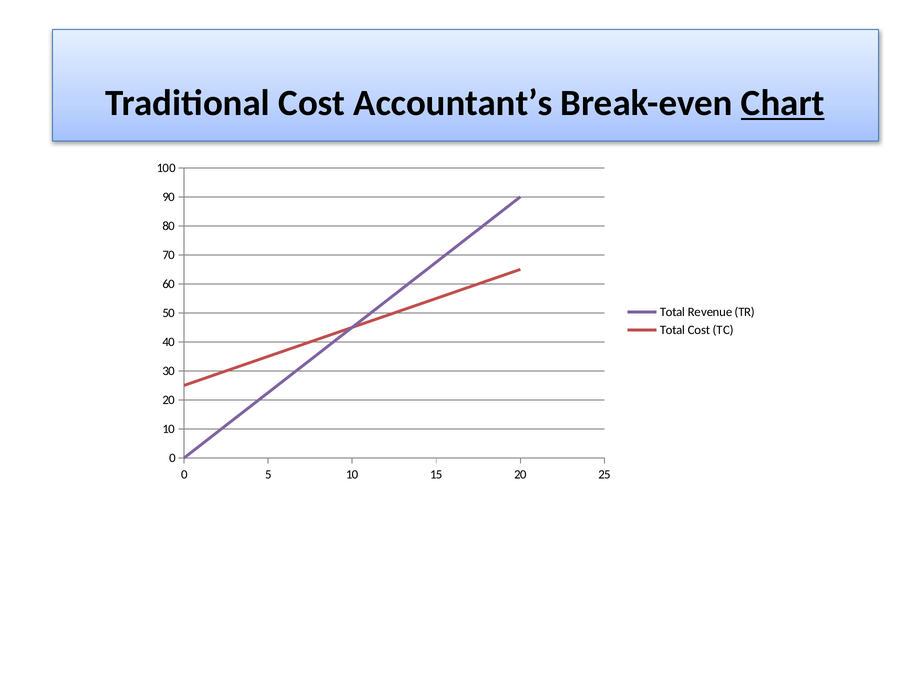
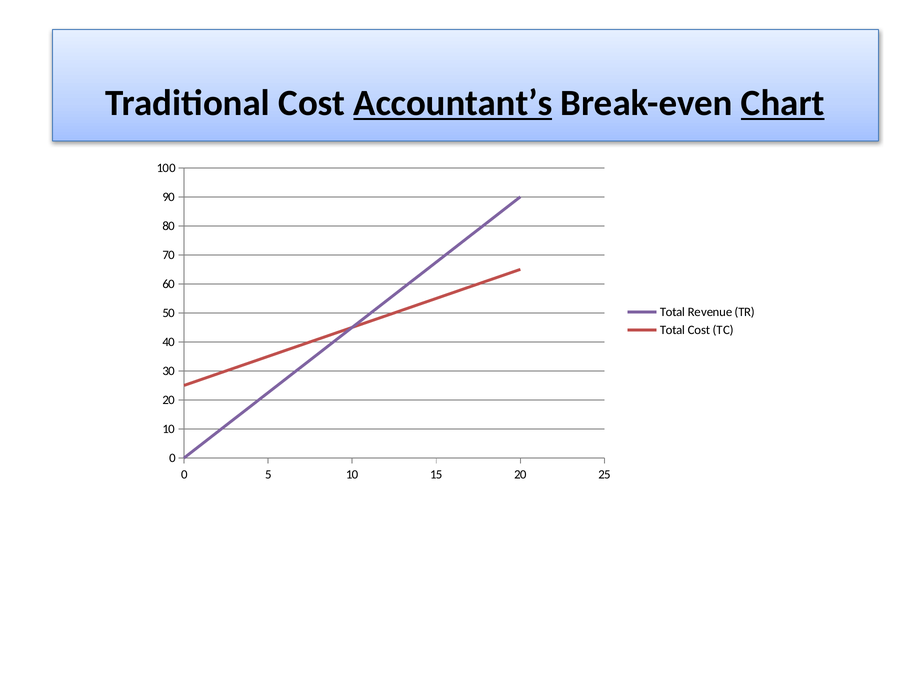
Accountant’s underline: none -> present (453, 103)
